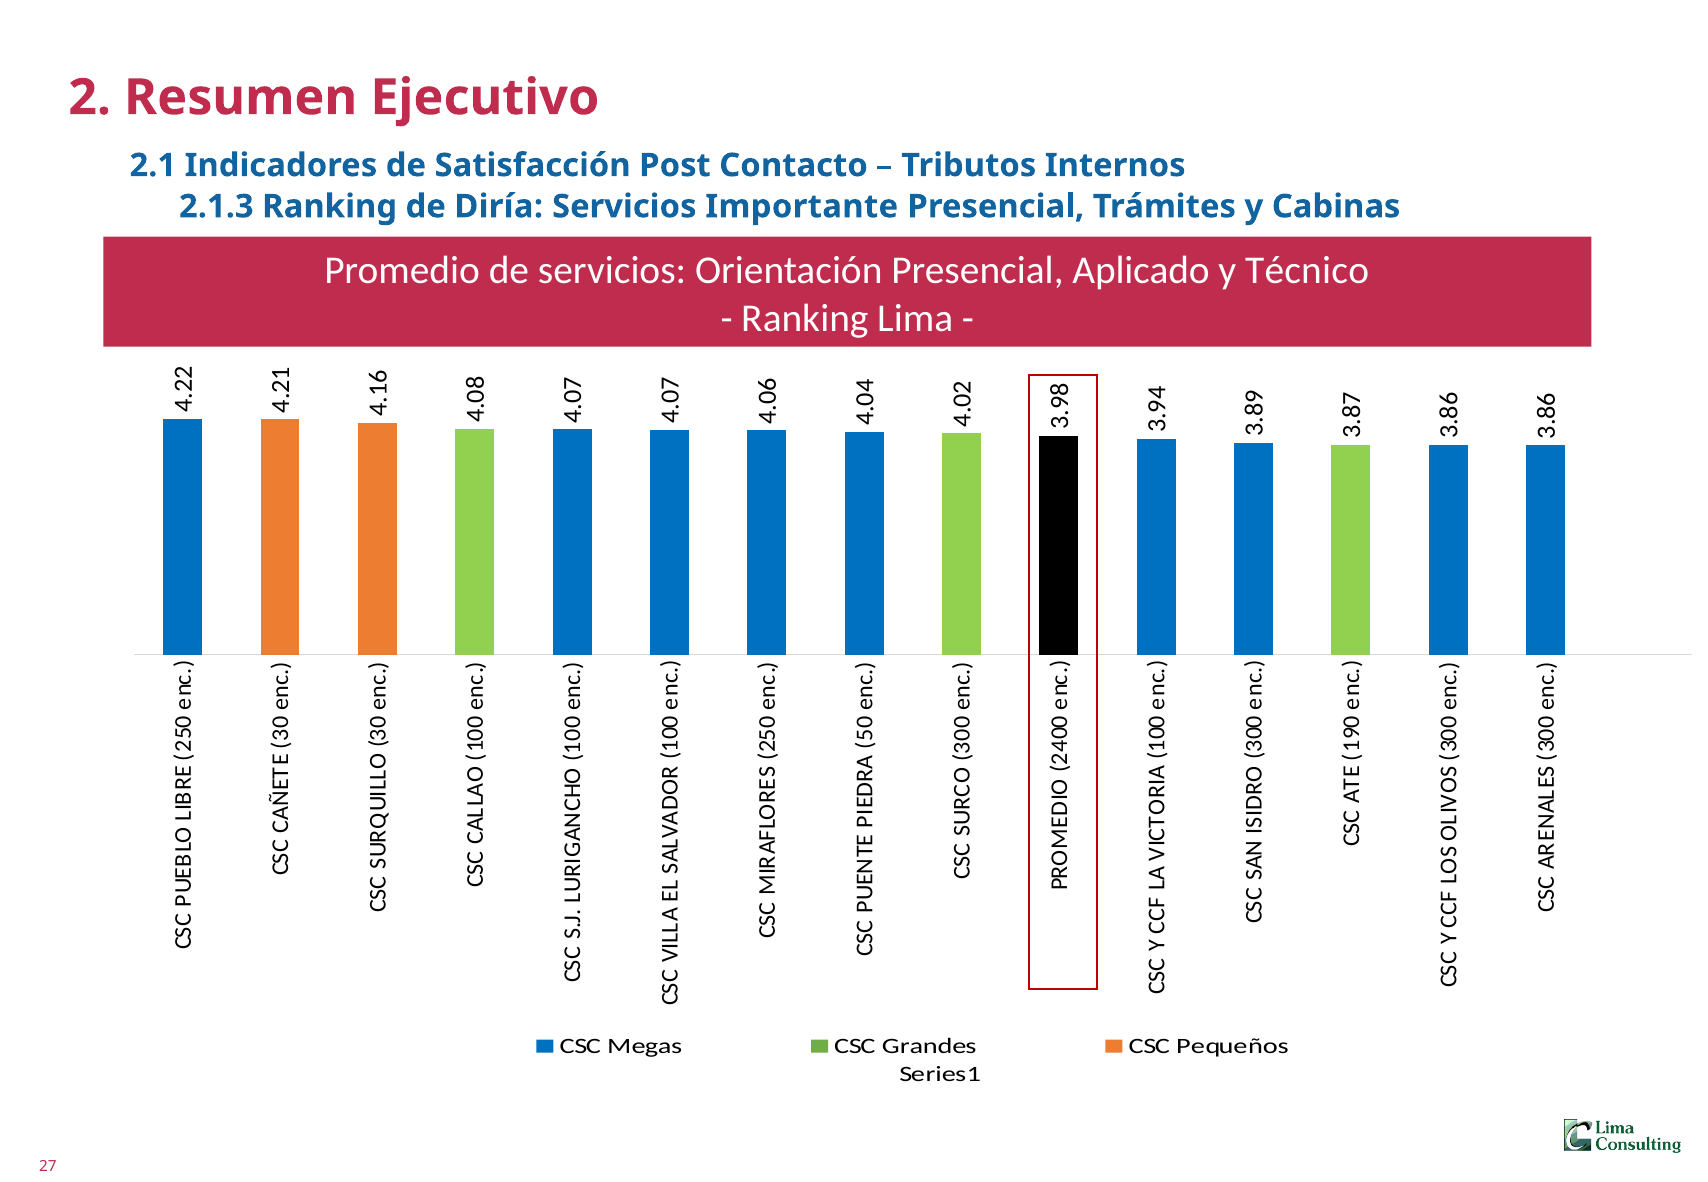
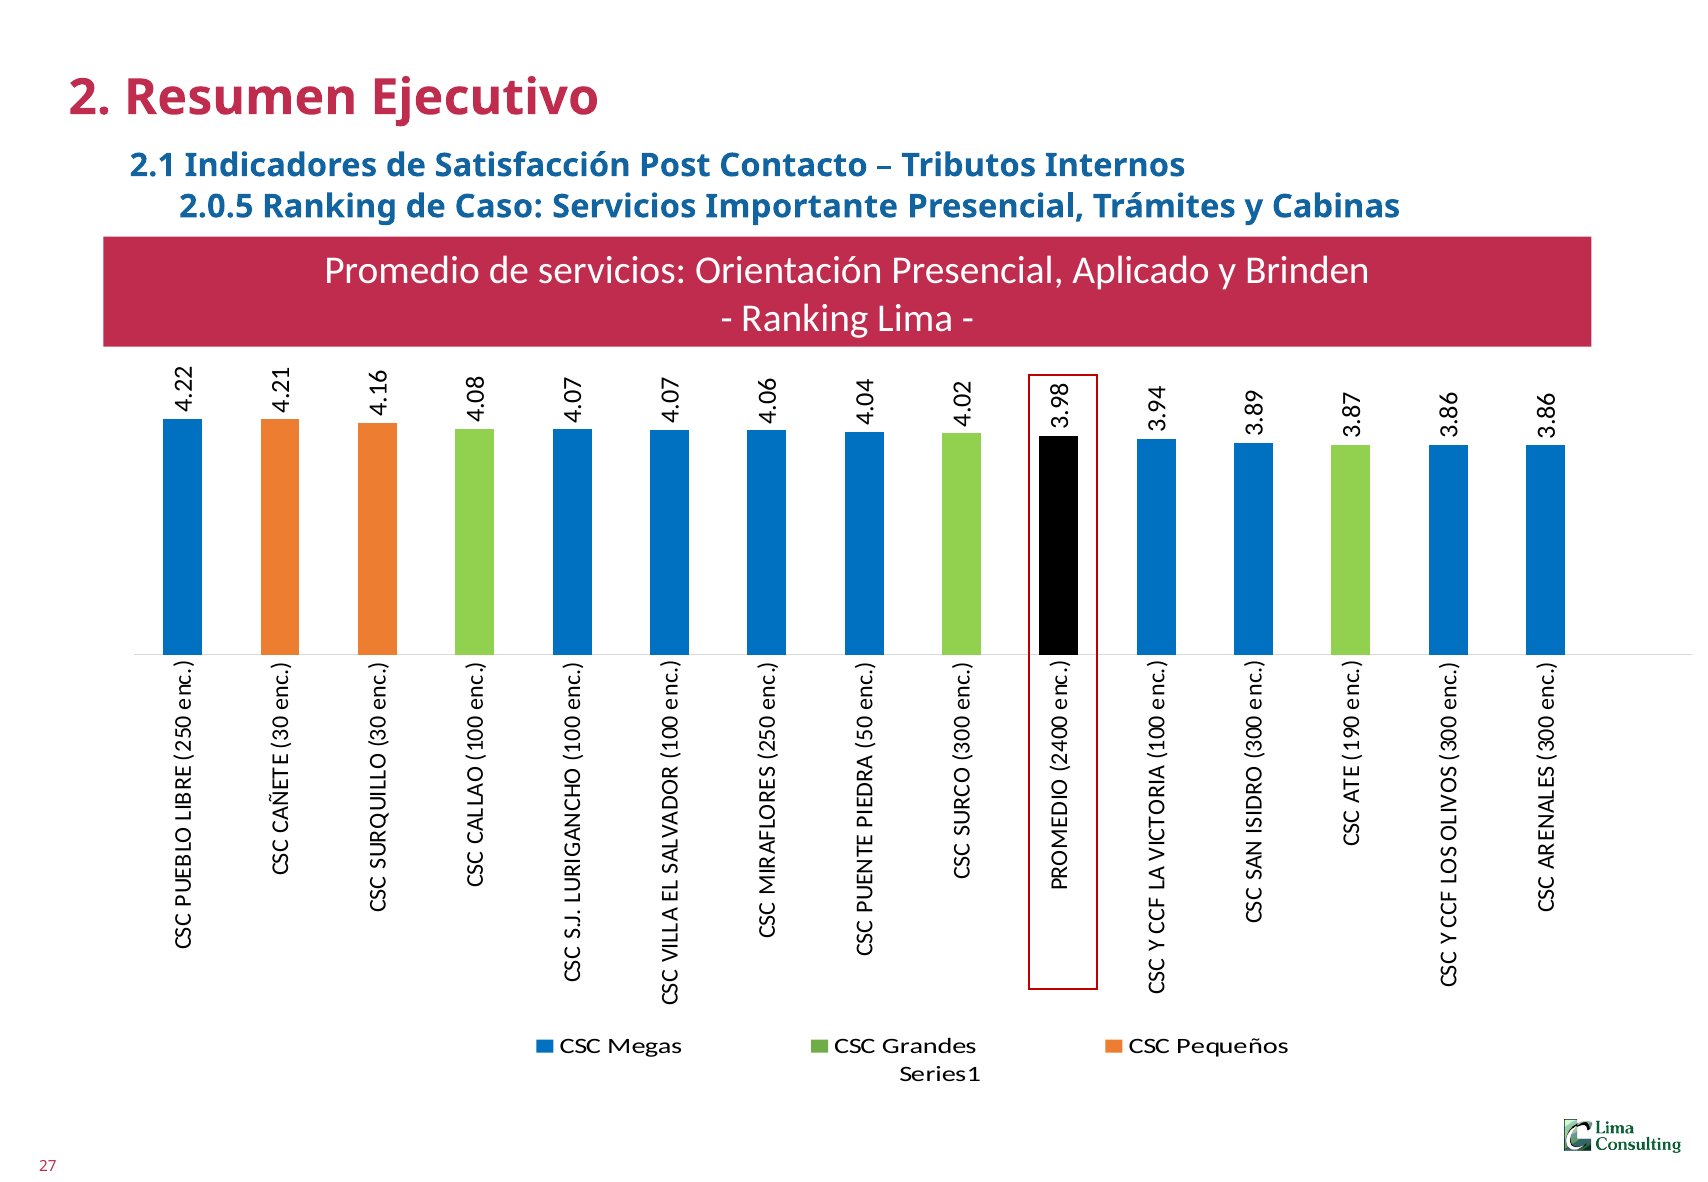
2.1.3: 2.1.3 -> 2.0.5 (216, 207)
Diría: Diría -> Caso (499, 207)
Técnico: Técnico -> Brinden (1307, 271)
